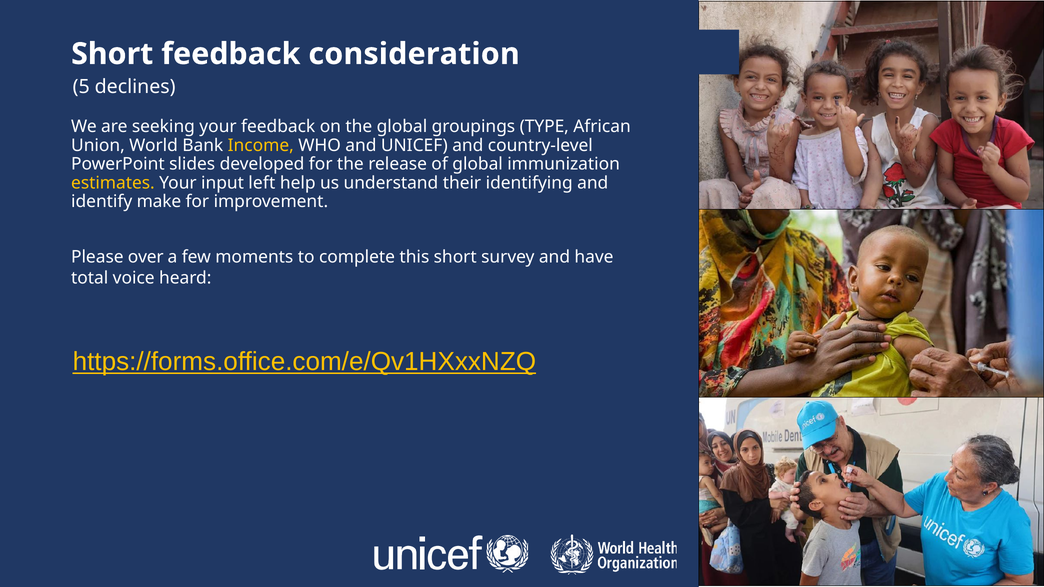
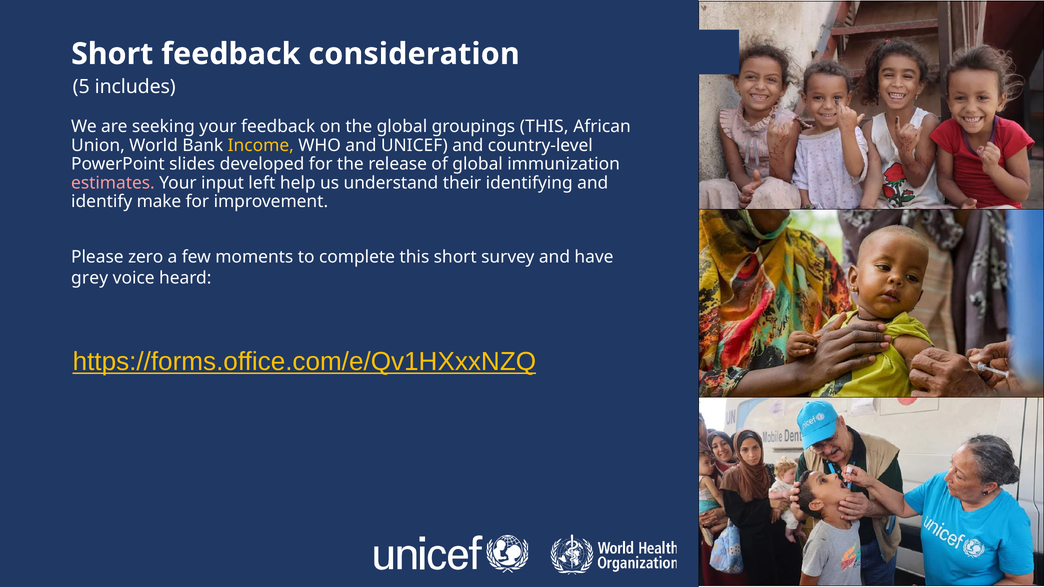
declines: declines -> includes (135, 87)
groupings TYPE: TYPE -> THIS (544, 127)
estimates colour: yellow -> pink (113, 183)
over: over -> zero (146, 257)
total: total -> grey (90, 278)
